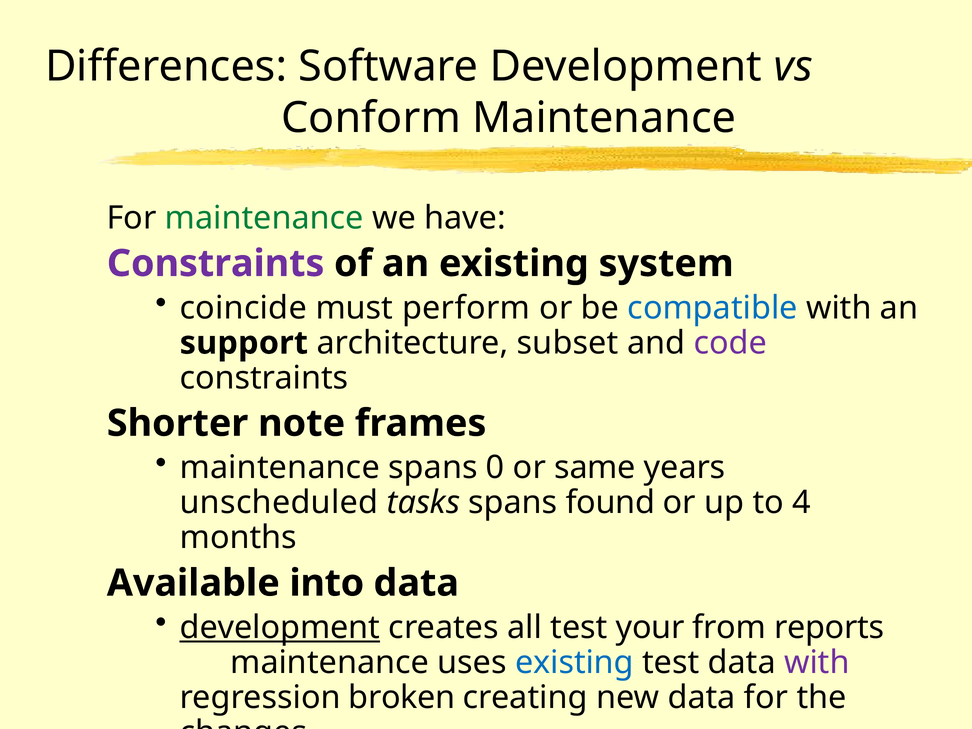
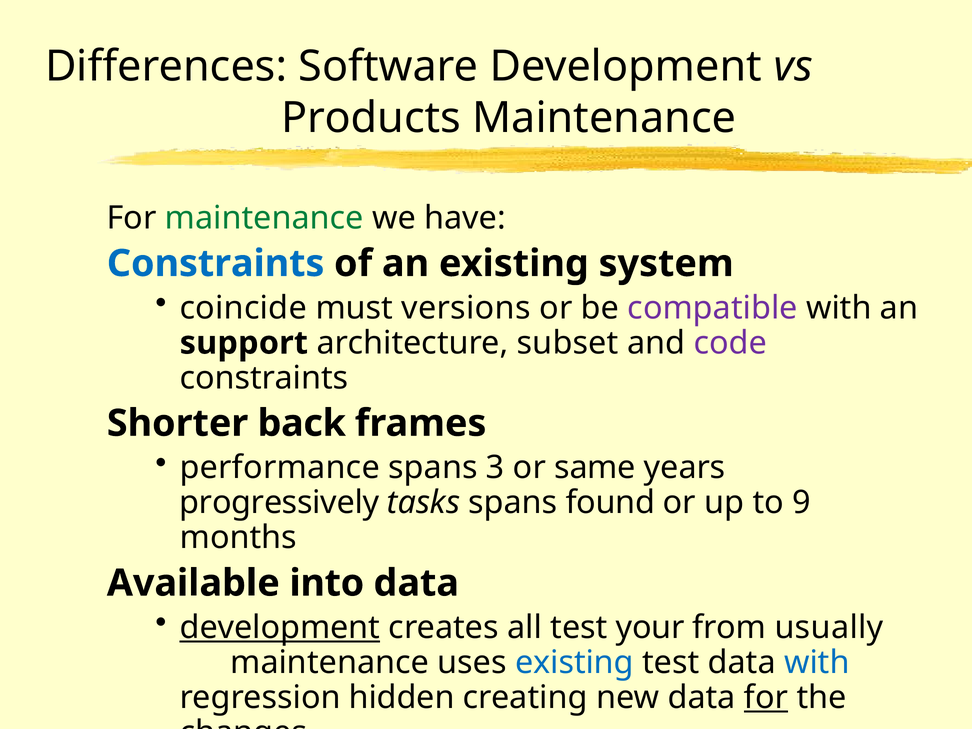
Conform: Conform -> Products (371, 118)
Constraints colour: purple -> blue (216, 264)
perform: perform -> versions (466, 308)
compatible colour: blue -> purple (713, 308)
note: note -> back (302, 423)
maintenance: maintenance -> performance (280, 468)
0: 0 -> 3 (495, 468)
unscheduled: unscheduled -> progressively (279, 503)
4: 4 -> 9 (802, 503)
reports: reports -> usually (829, 628)
with colour: purple -> blue (817, 663)
broken: broken -> hidden (402, 698)
for underline: none -> present (766, 698)
